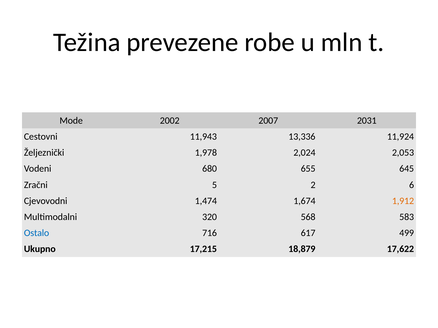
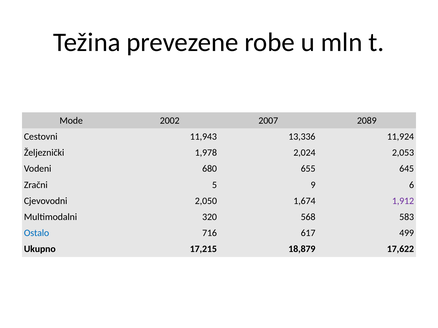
2031: 2031 -> 2089 (367, 121)
2: 2 -> 9 (313, 185)
1,474: 1,474 -> 2,050 (206, 201)
1,912 colour: orange -> purple (403, 201)
